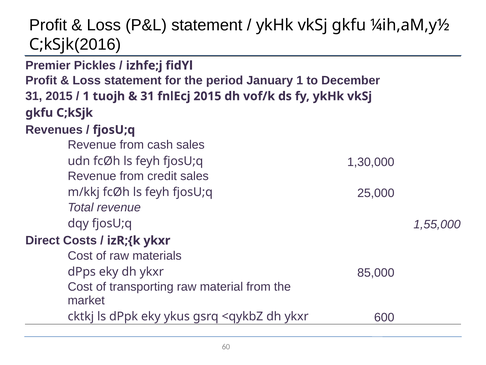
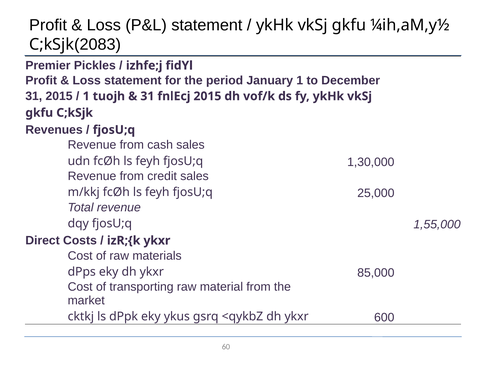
2016: 2016 -> 2083 (98, 44)
